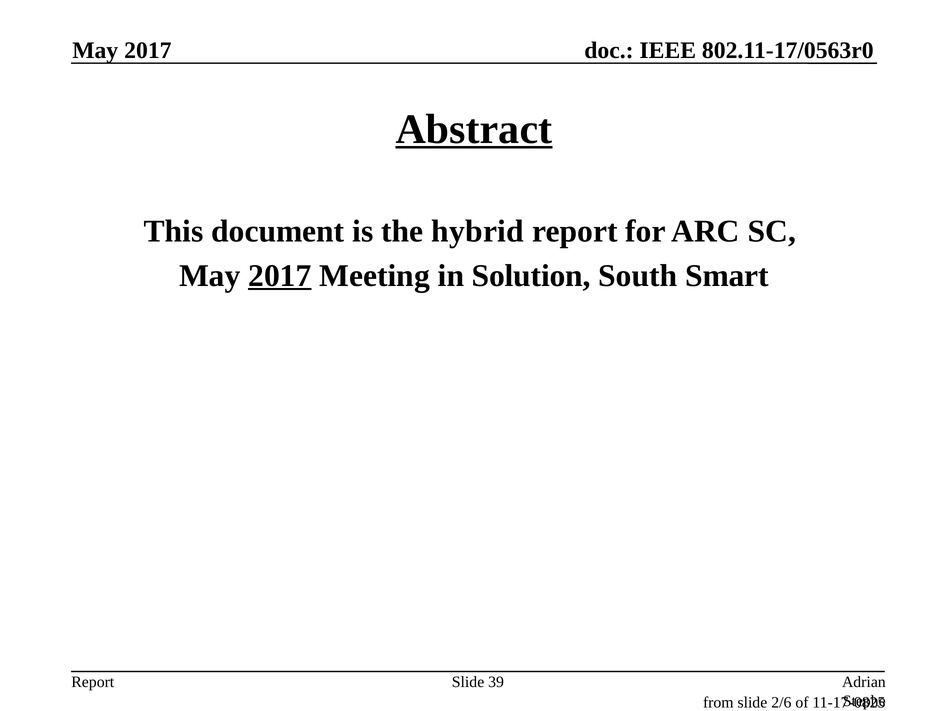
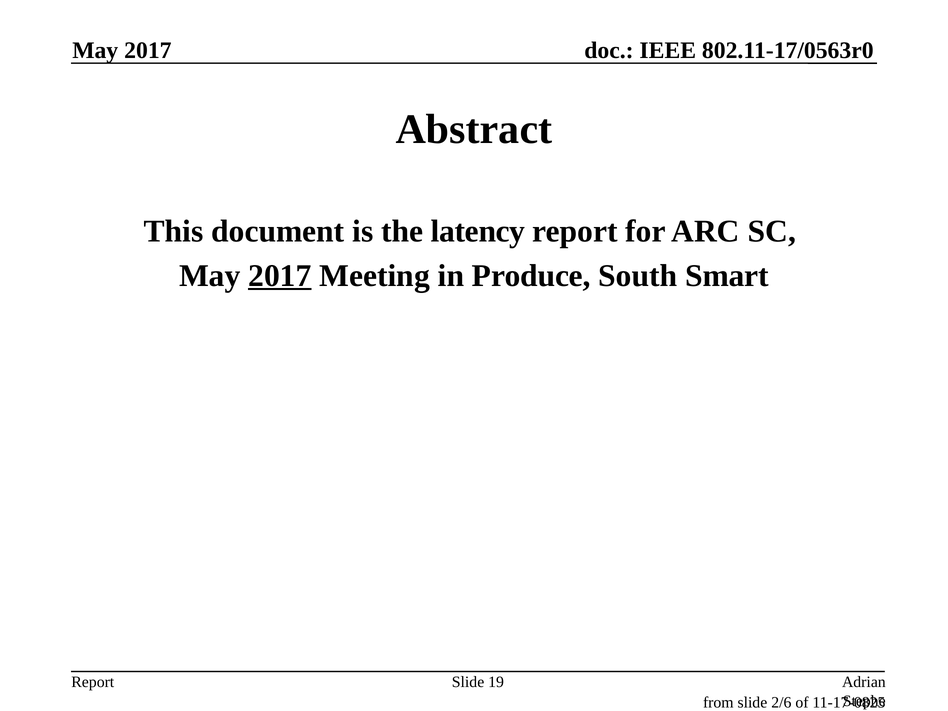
Abstract underline: present -> none (474, 129)
hybrid: hybrid -> latency (478, 231)
Solution: Solution -> Produce (531, 276)
39: 39 -> 19 (496, 682)
